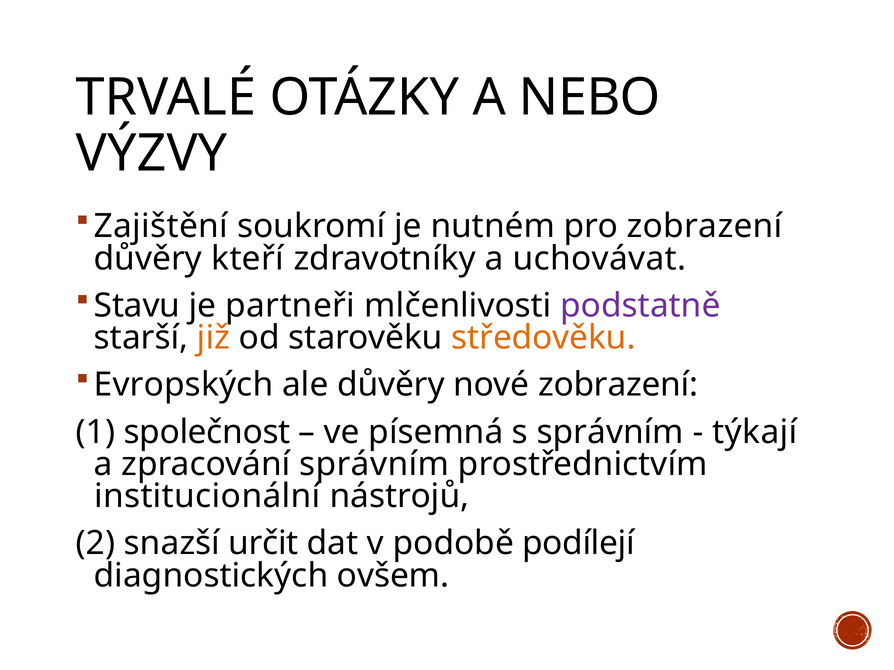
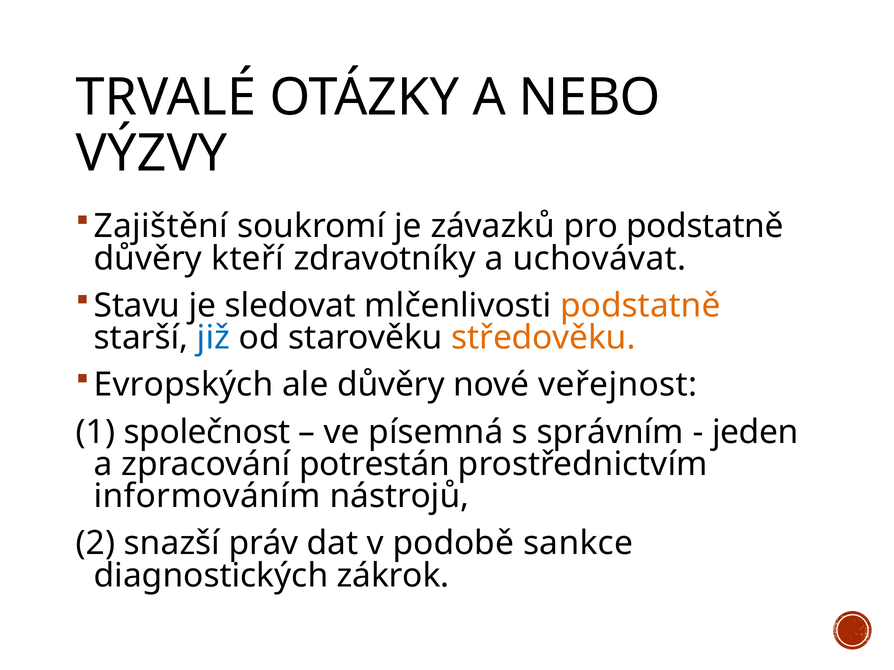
nutném: nutném -> závazků (493, 227)
pro zobrazení: zobrazení -> podstatně (705, 227)
partneři: partneři -> sledovat (290, 306)
podstatně colour: purple -> orange (640, 306)
již colour: orange -> blue (214, 338)
nové zobrazení: zobrazení -> veřejnost (618, 385)
týkají: týkají -> jeden (755, 432)
zpracování správním: správním -> potrestán (375, 464)
institucionální: institucionální -> informováním (207, 497)
určit: určit -> práv (263, 544)
podílejí: podílejí -> sankce (578, 544)
ovšem: ovšem -> zákrok (393, 576)
